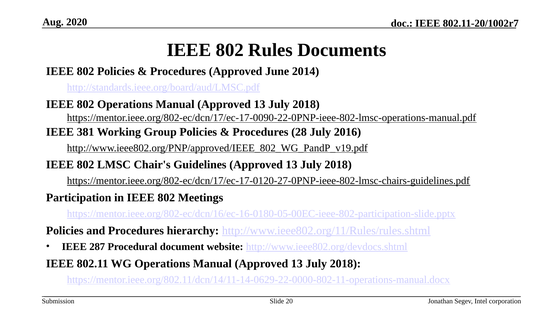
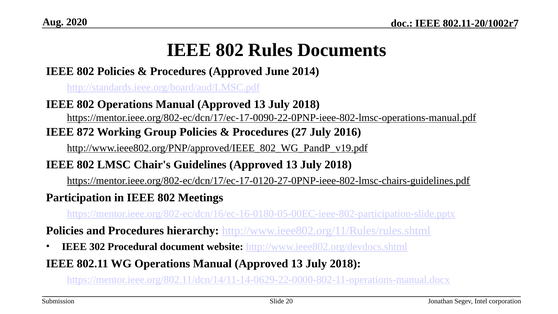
381: 381 -> 872 (85, 132)
28: 28 -> 27 (299, 132)
287: 287 -> 302 (97, 247)
